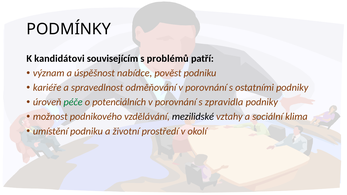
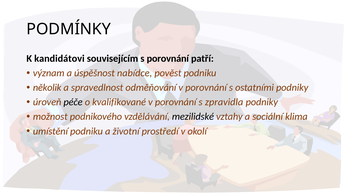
s problémů: problémů -> porovnání (168, 59)
kariéře: kariéře -> několik (47, 88)
péče colour: green -> black (73, 102)
potenciálních: potenciálních -> kvalifikované (119, 102)
